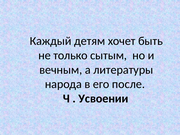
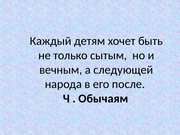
литературы: литературы -> следующей (123, 70)
Усвоении: Усвоении -> Обычаям (103, 99)
